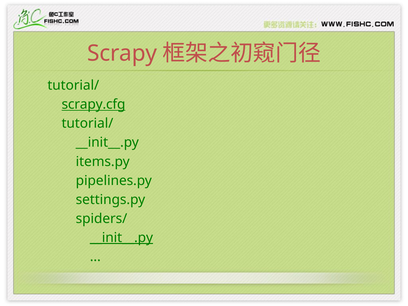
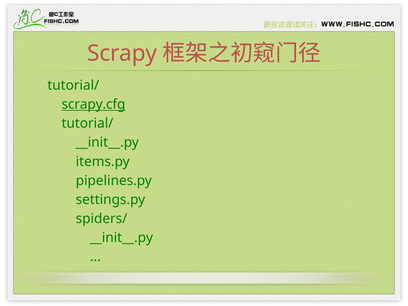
__init__.py underline: present -> none (121, 238)
